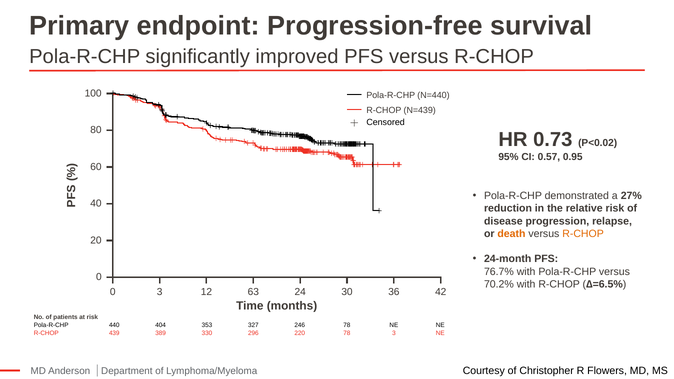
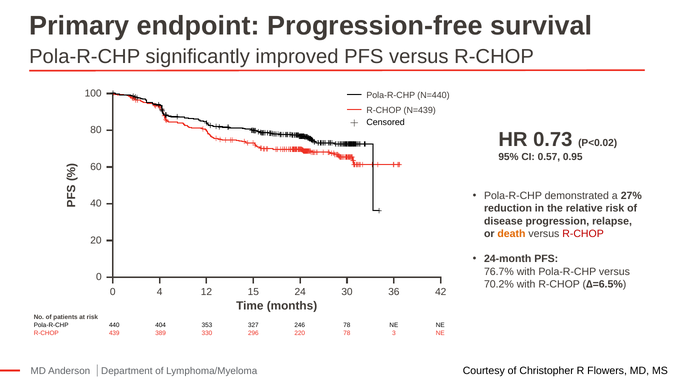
R-CHOP colour: orange -> red (583, 234)
0 3: 3 -> 4 (160, 292)
63: 63 -> 15 (253, 292)
